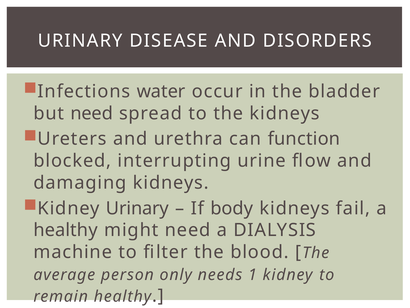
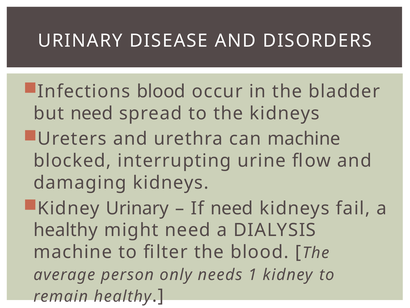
Infections water: water -> blood (161, 91)
can function: function -> machine (304, 139)
If body: body -> need (232, 208)
